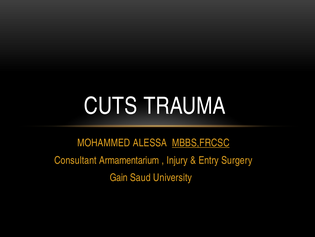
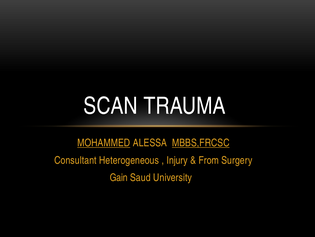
CUTS: CUTS -> SCAN (111, 106)
MOHAMMED underline: none -> present (104, 142)
Armamentarium: Armamentarium -> Heterogeneous (129, 160)
Entry: Entry -> From (209, 160)
